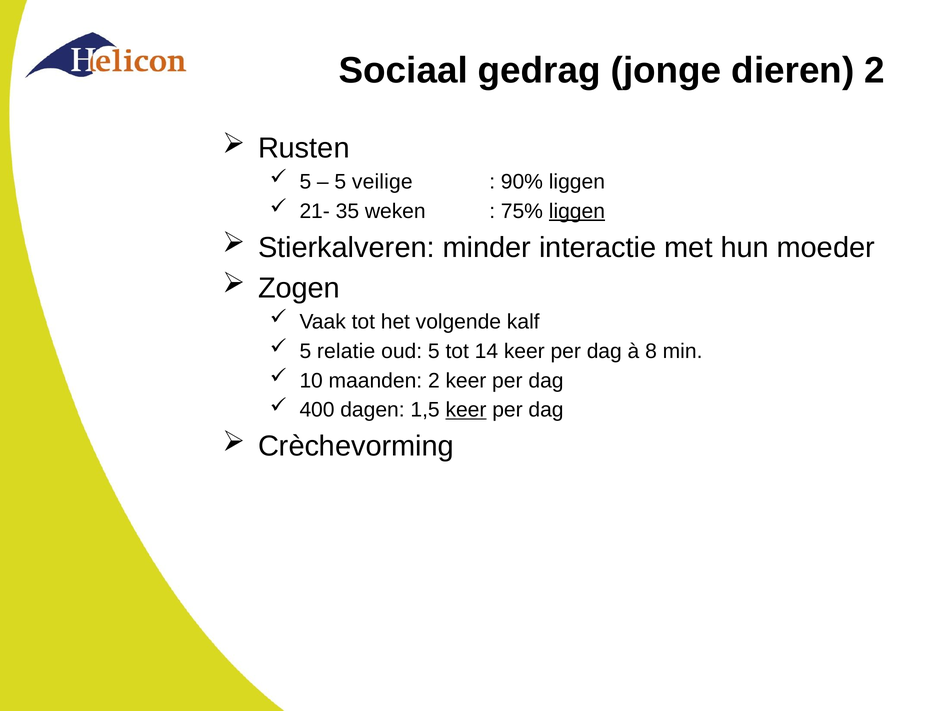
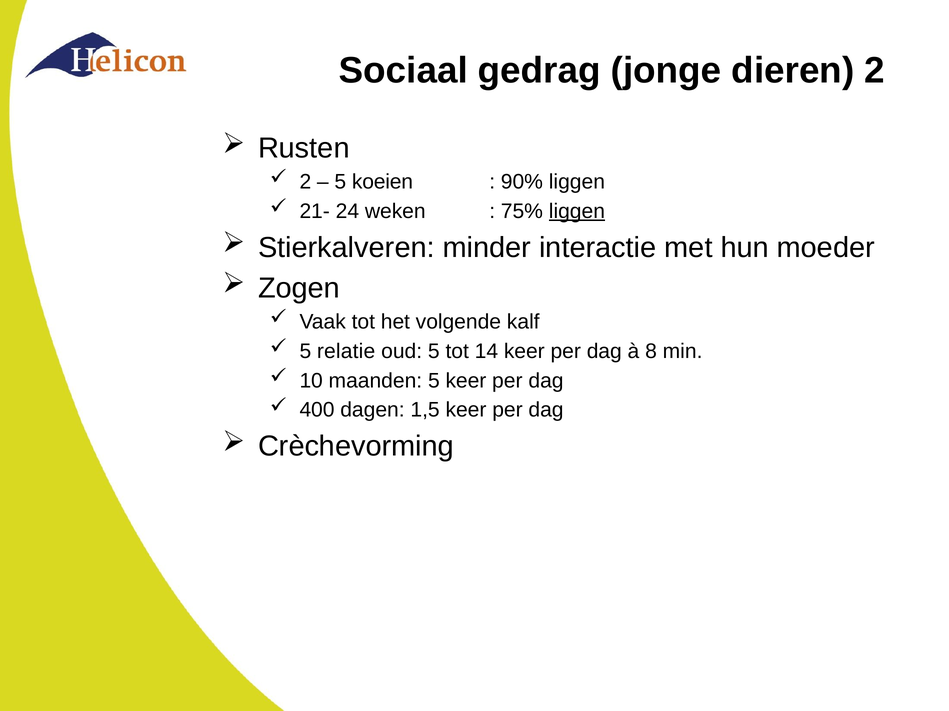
5: 5 -> 2 (305, 182)
veilige: veilige -> koeien (382, 182)
35: 35 -> 24 (347, 211)
maanden 2: 2 -> 5 (434, 381)
keer underline: present -> none (466, 410)
